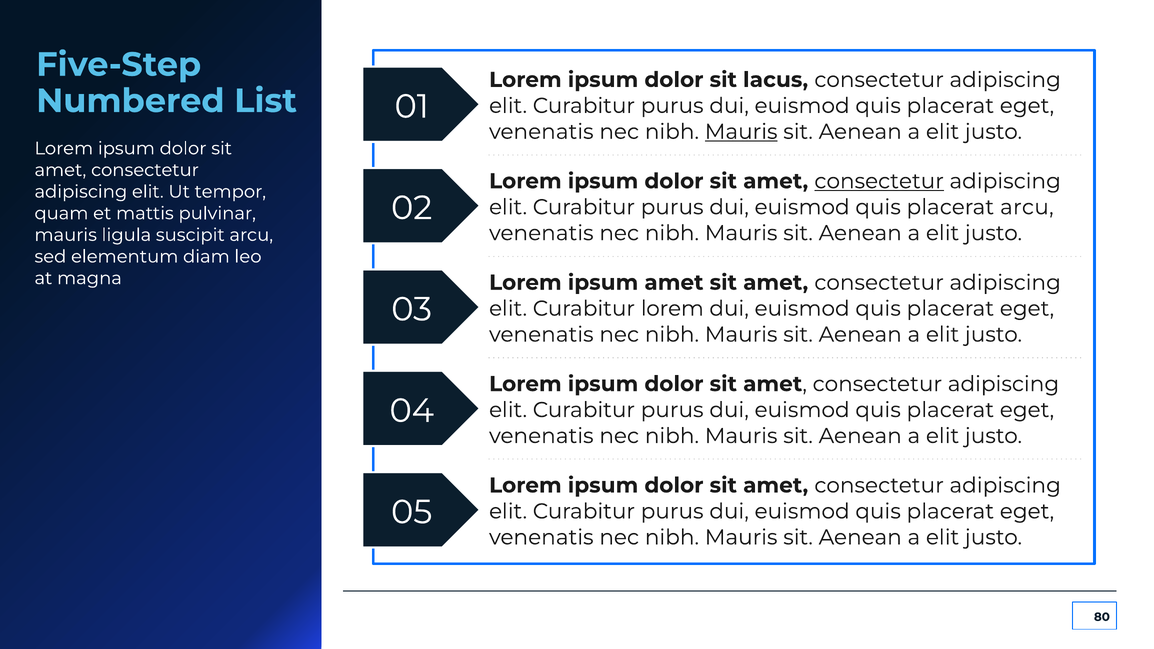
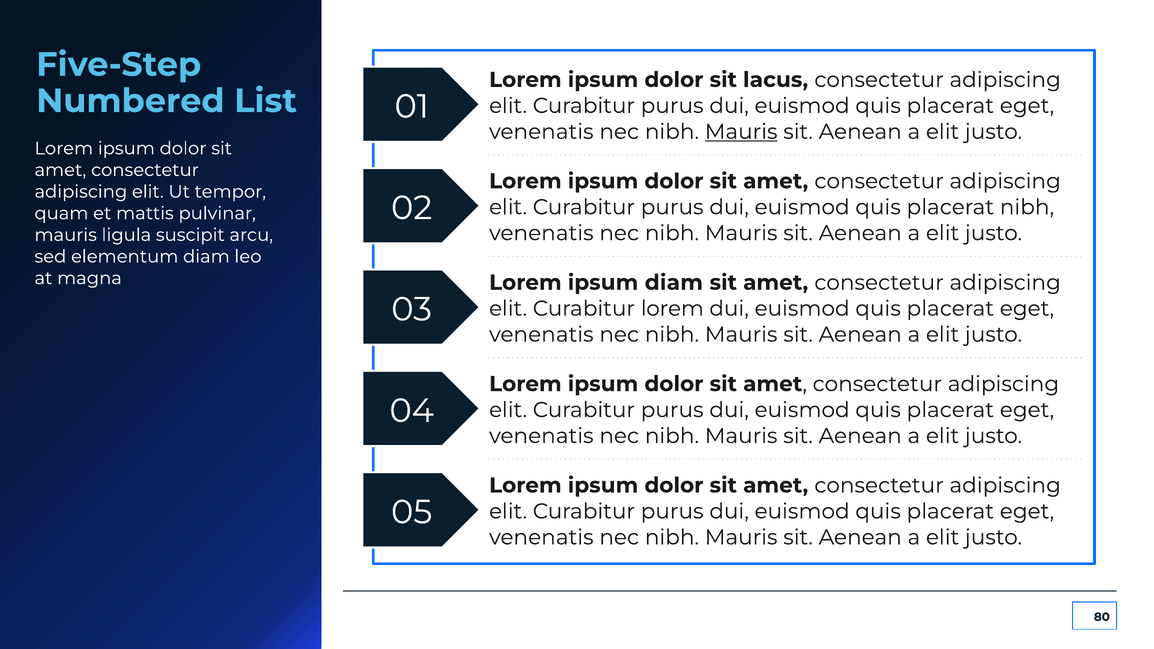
consectetur underline: present -> none (879, 181)
placerat arcu: arcu -> nibh (1027, 207)
ipsum amet: amet -> diam (674, 283)
